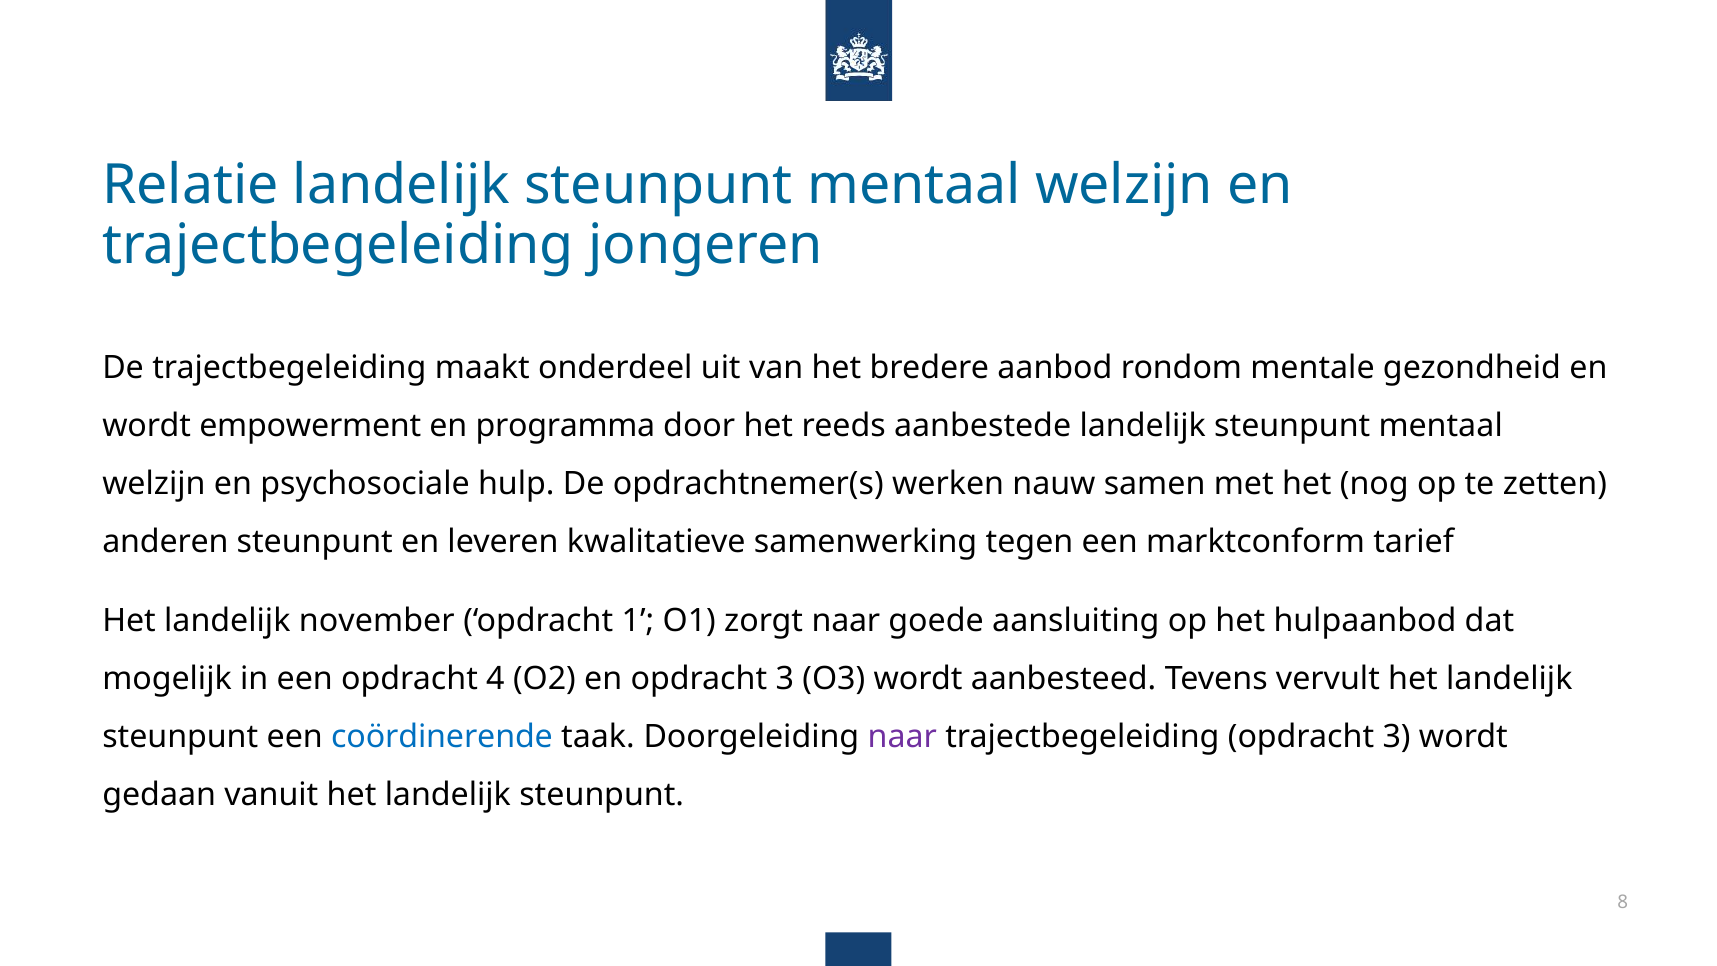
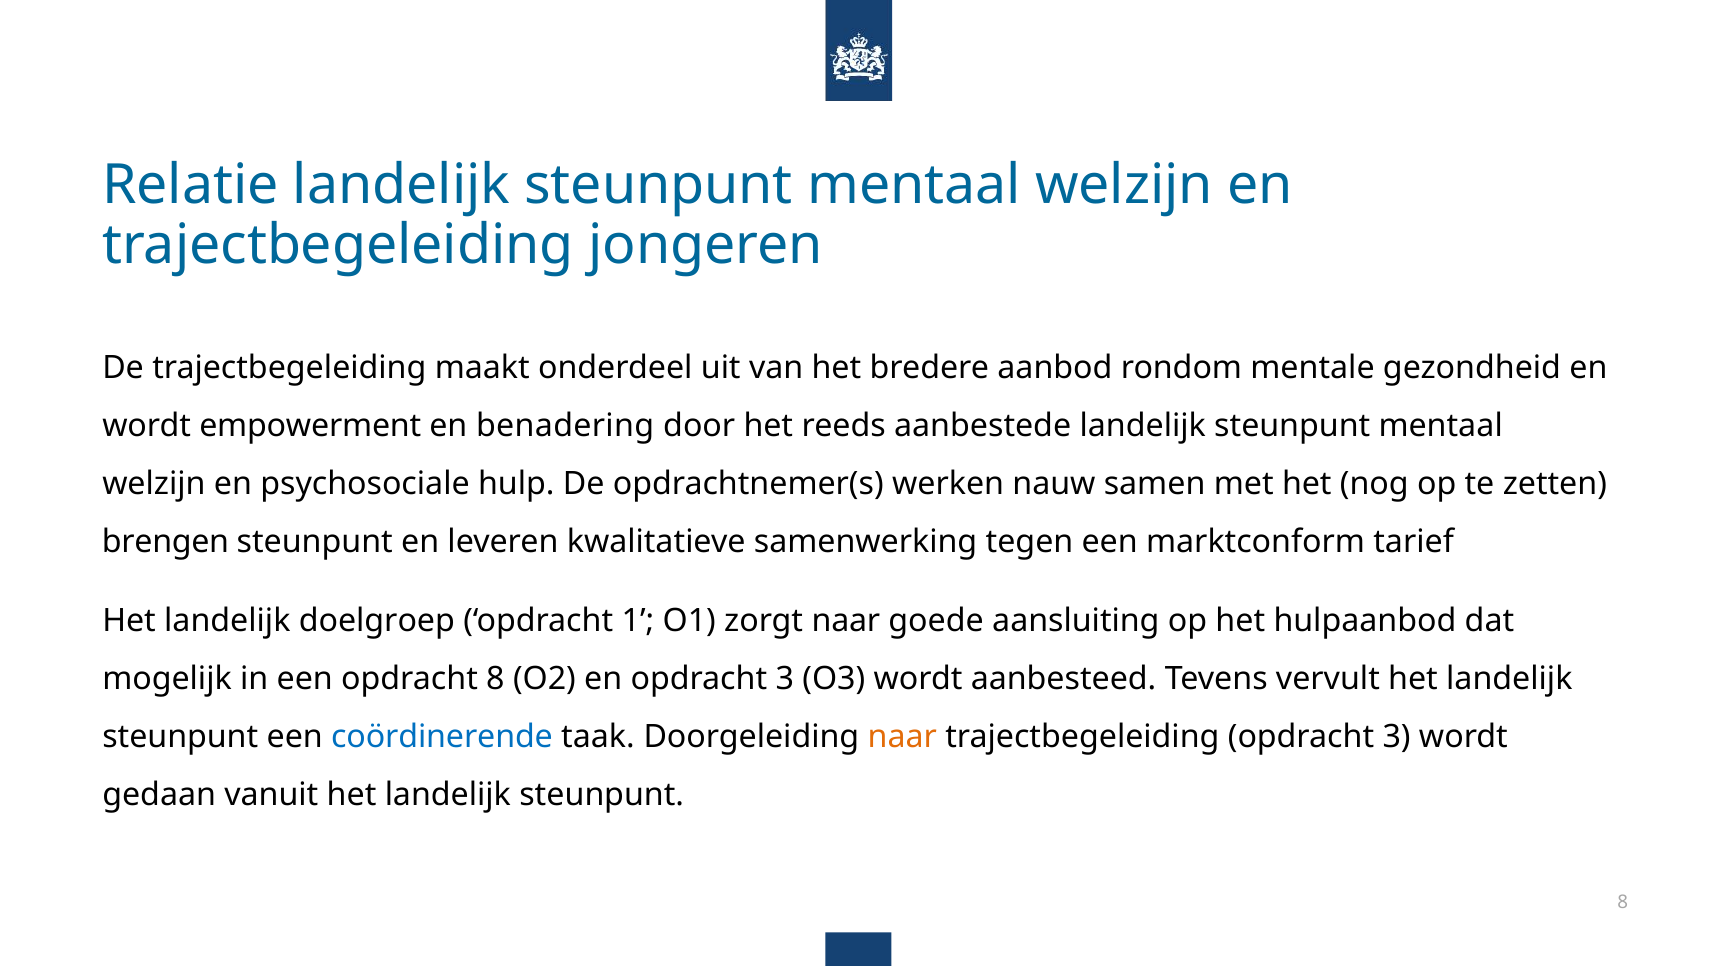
programma: programma -> benadering (565, 426)
anderen: anderen -> brengen (166, 542)
november: november -> doelgroep (377, 621)
opdracht 4: 4 -> 8 (495, 679)
naar colour: purple -> orange (902, 737)
